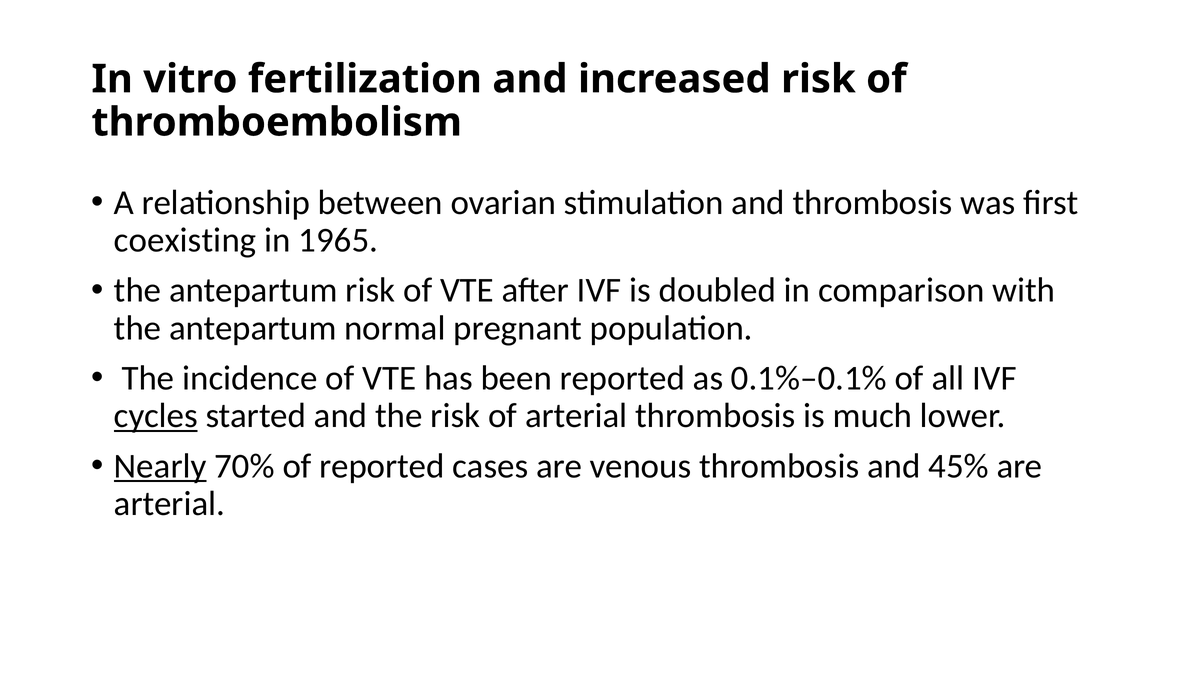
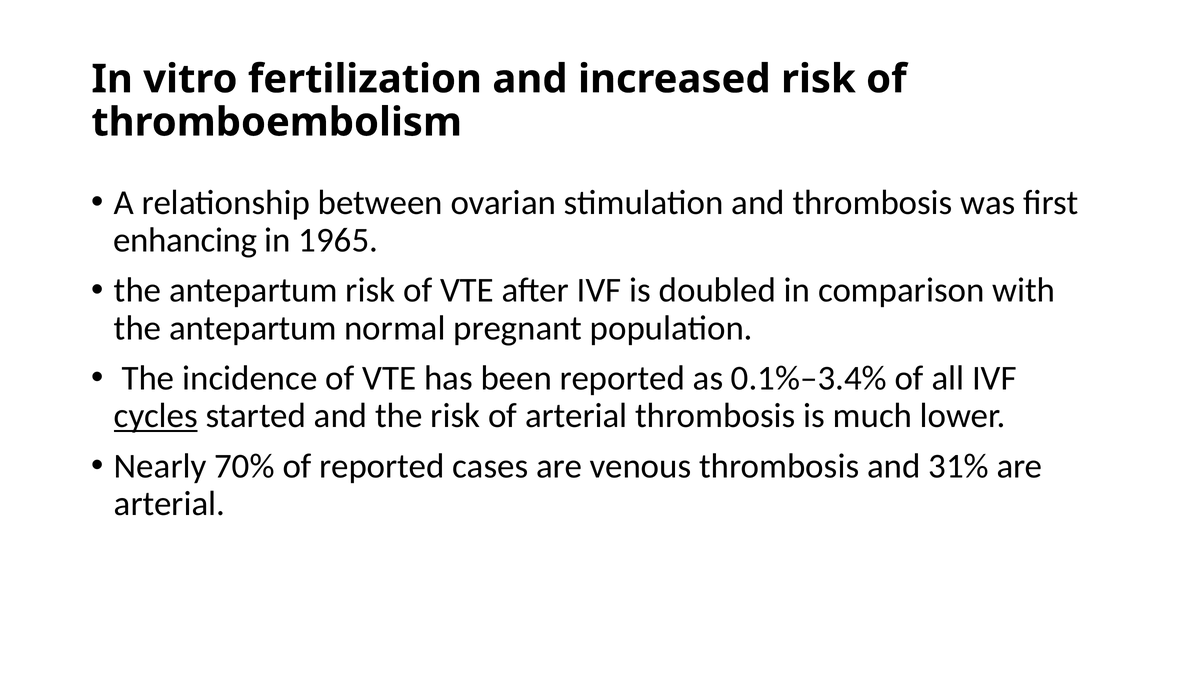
coexisting: coexisting -> enhancing (185, 240)
0.1%–0.1%: 0.1%–0.1% -> 0.1%–3.4% (809, 378)
Nearly underline: present -> none (160, 466)
45%: 45% -> 31% (958, 466)
